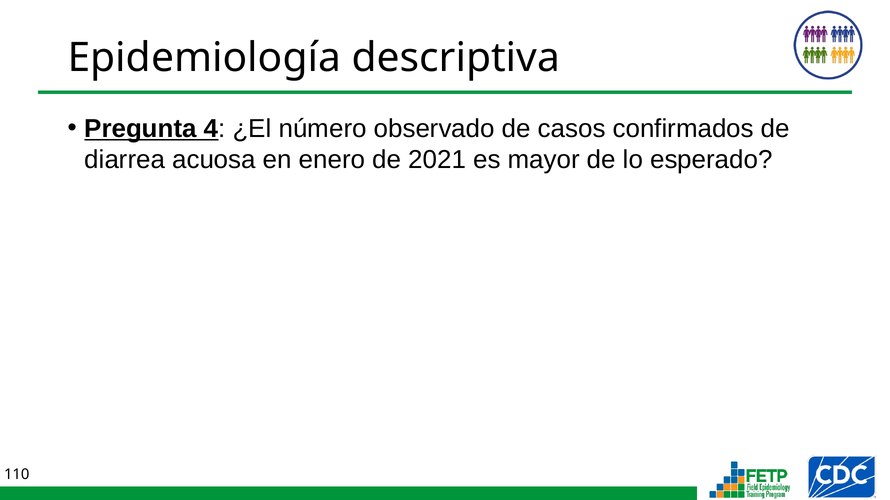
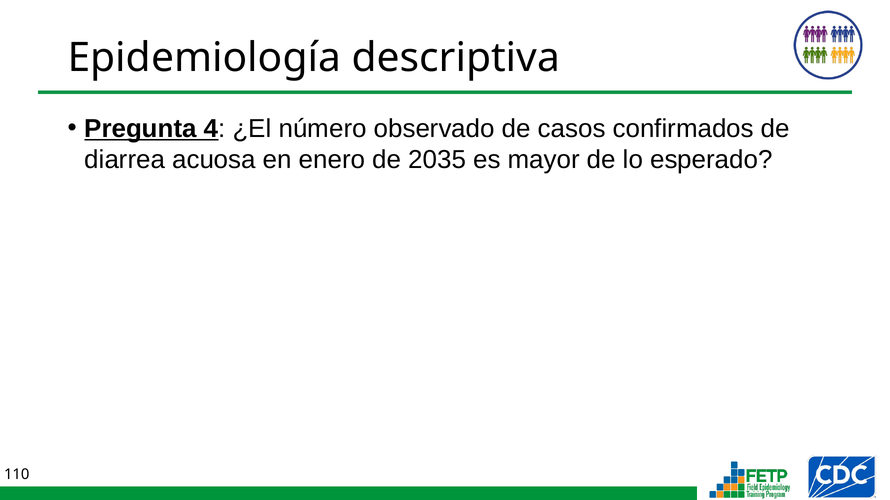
2021: 2021 -> 2035 (437, 160)
